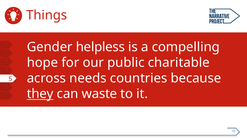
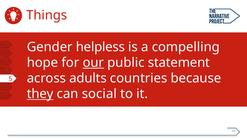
our underline: none -> present (93, 63)
charitable: charitable -> statement (179, 63)
needs: needs -> adults (88, 78)
waste: waste -> social (99, 94)
